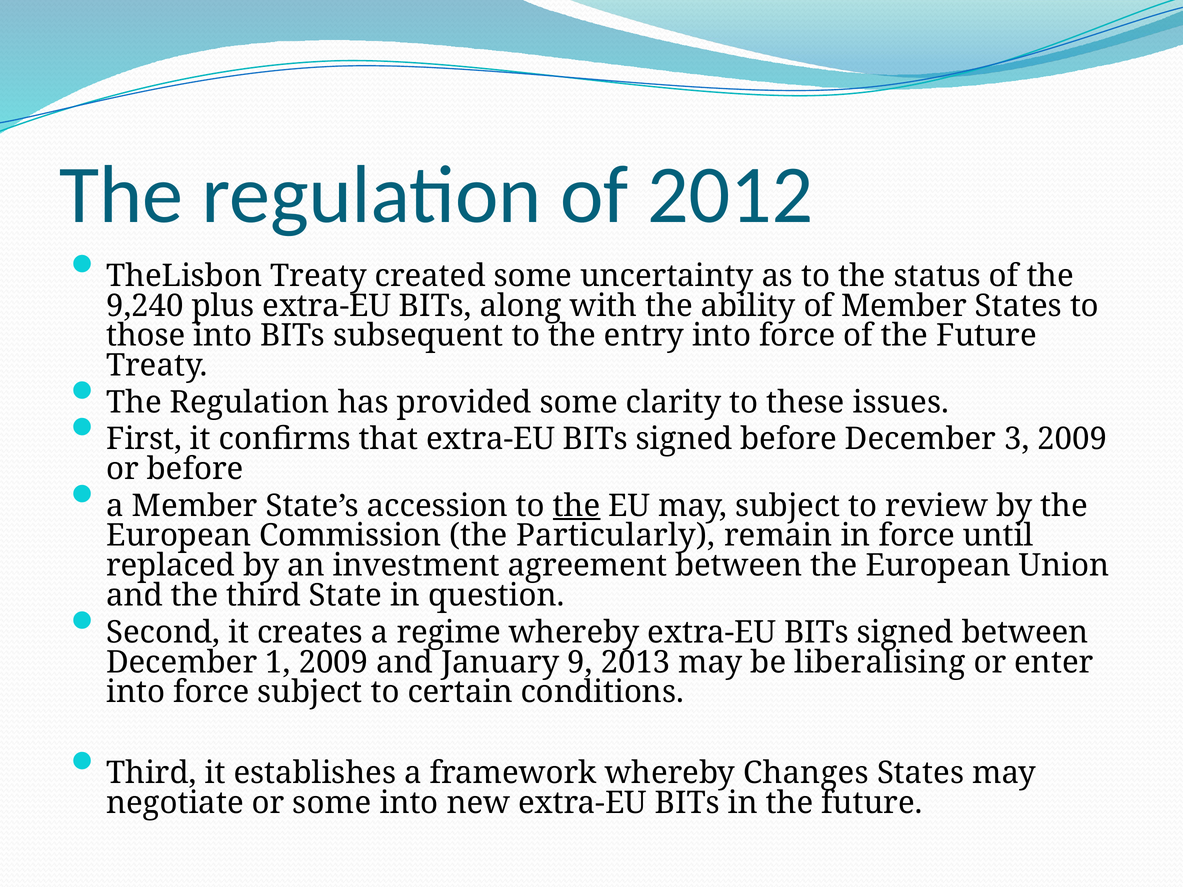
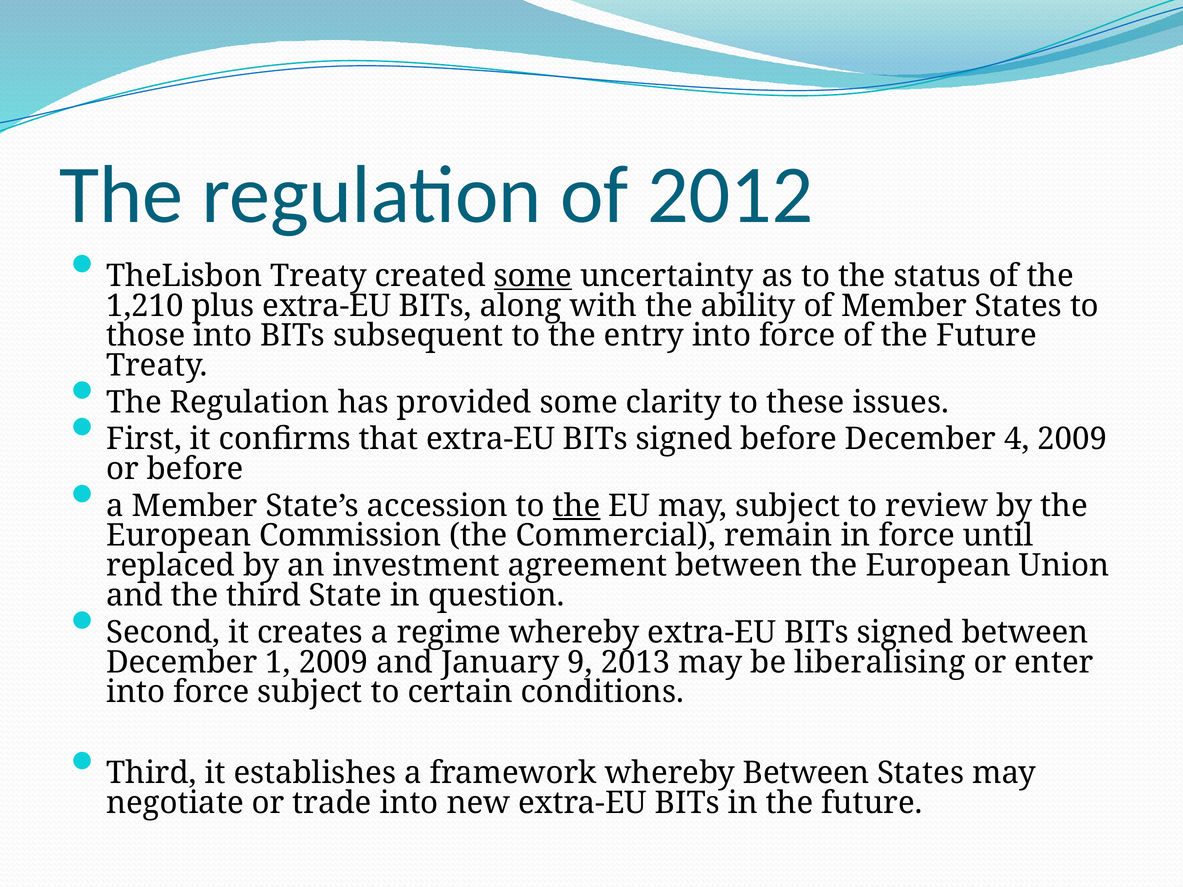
some underline: none -> present (533, 276)
9,240: 9,240 -> 1,210 (145, 306)
3: 3 -> 4 (1017, 439)
Particularly: Particularly -> Commercial (616, 536)
whereby Changes: Changes -> Between (806, 773)
or some: some -> trade (332, 803)
